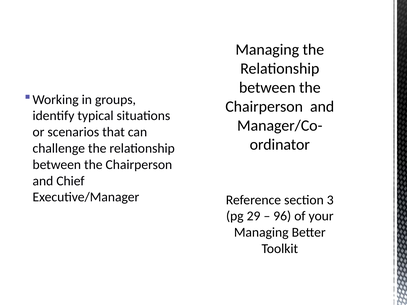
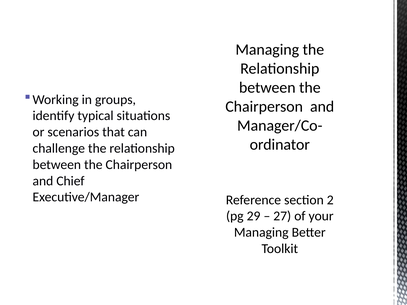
3: 3 -> 2 (330, 200)
96: 96 -> 27 (282, 216)
